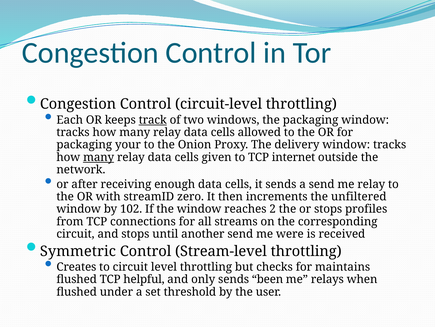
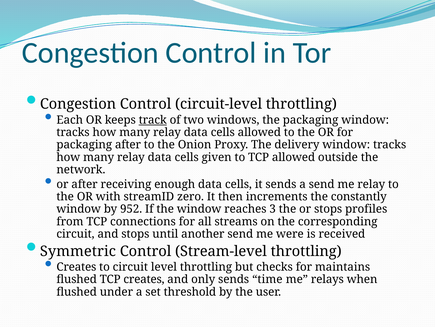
packaging your: your -> after (128, 145)
many underline: present -> none (99, 157)
TCP internet: internet -> allowed (294, 157)
unfiltered: unfiltered -> constantly (359, 196)
102: 102 -> 952 (131, 209)
2: 2 -> 3 (273, 209)
TCP helpful: helpful -> creates (144, 279)
been: been -> time (267, 279)
